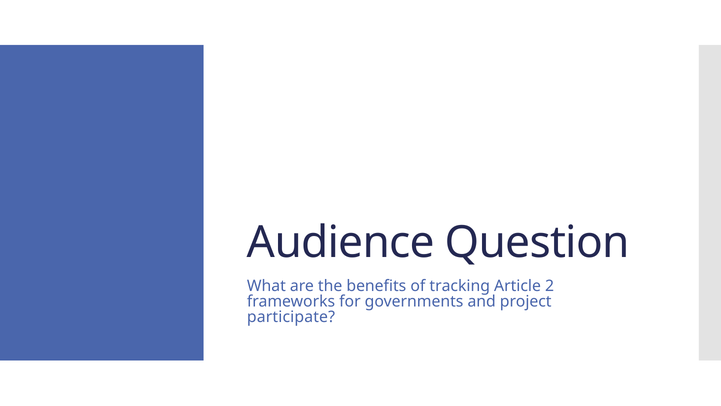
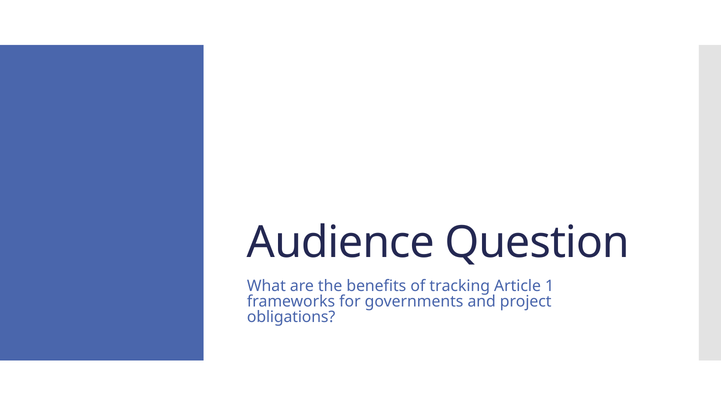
2: 2 -> 1 (550, 286)
participate: participate -> obligations (291, 317)
